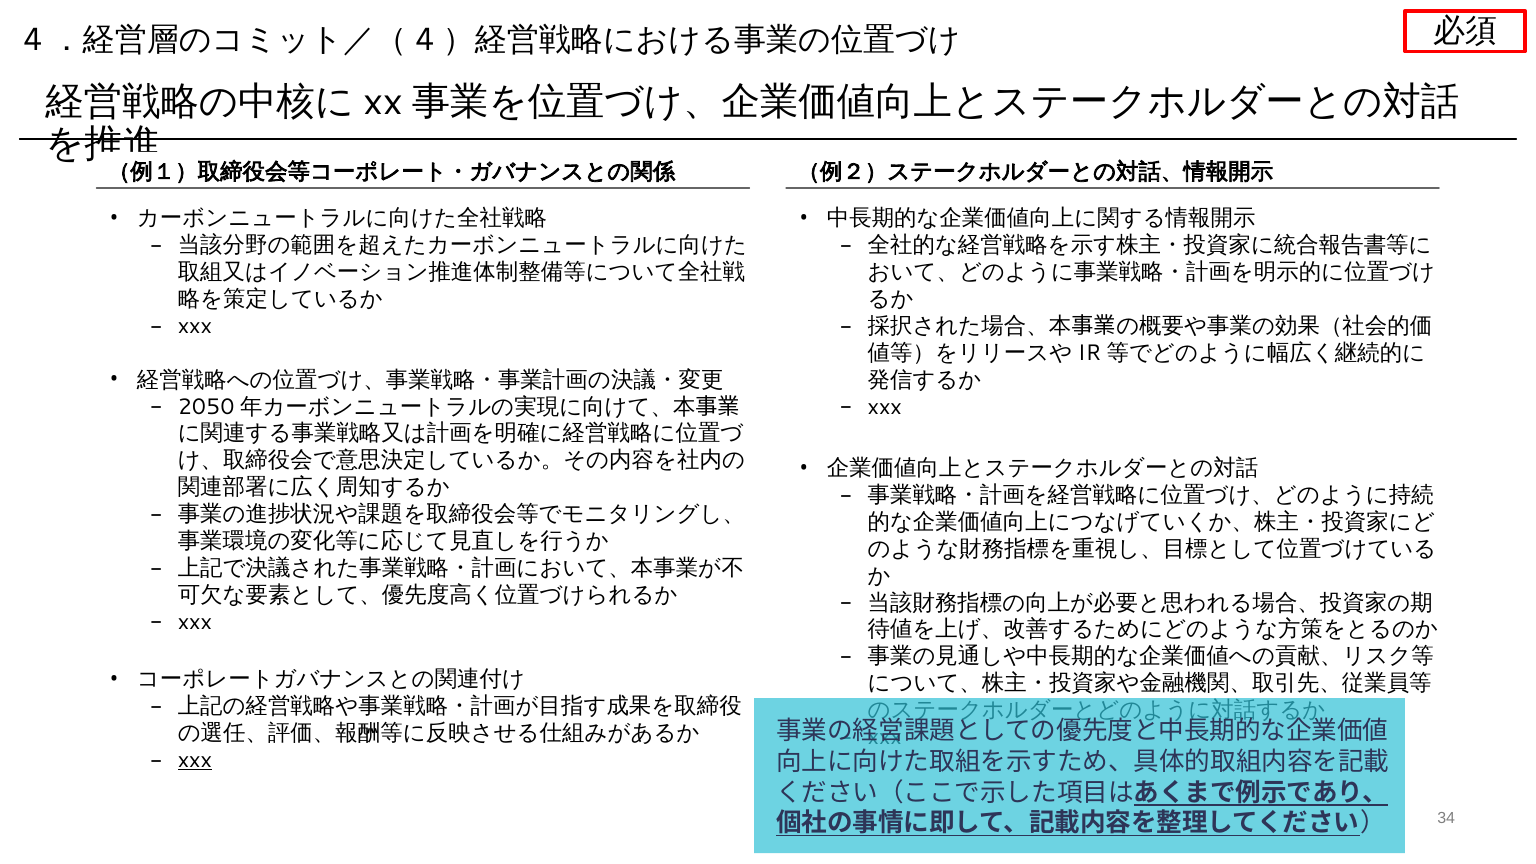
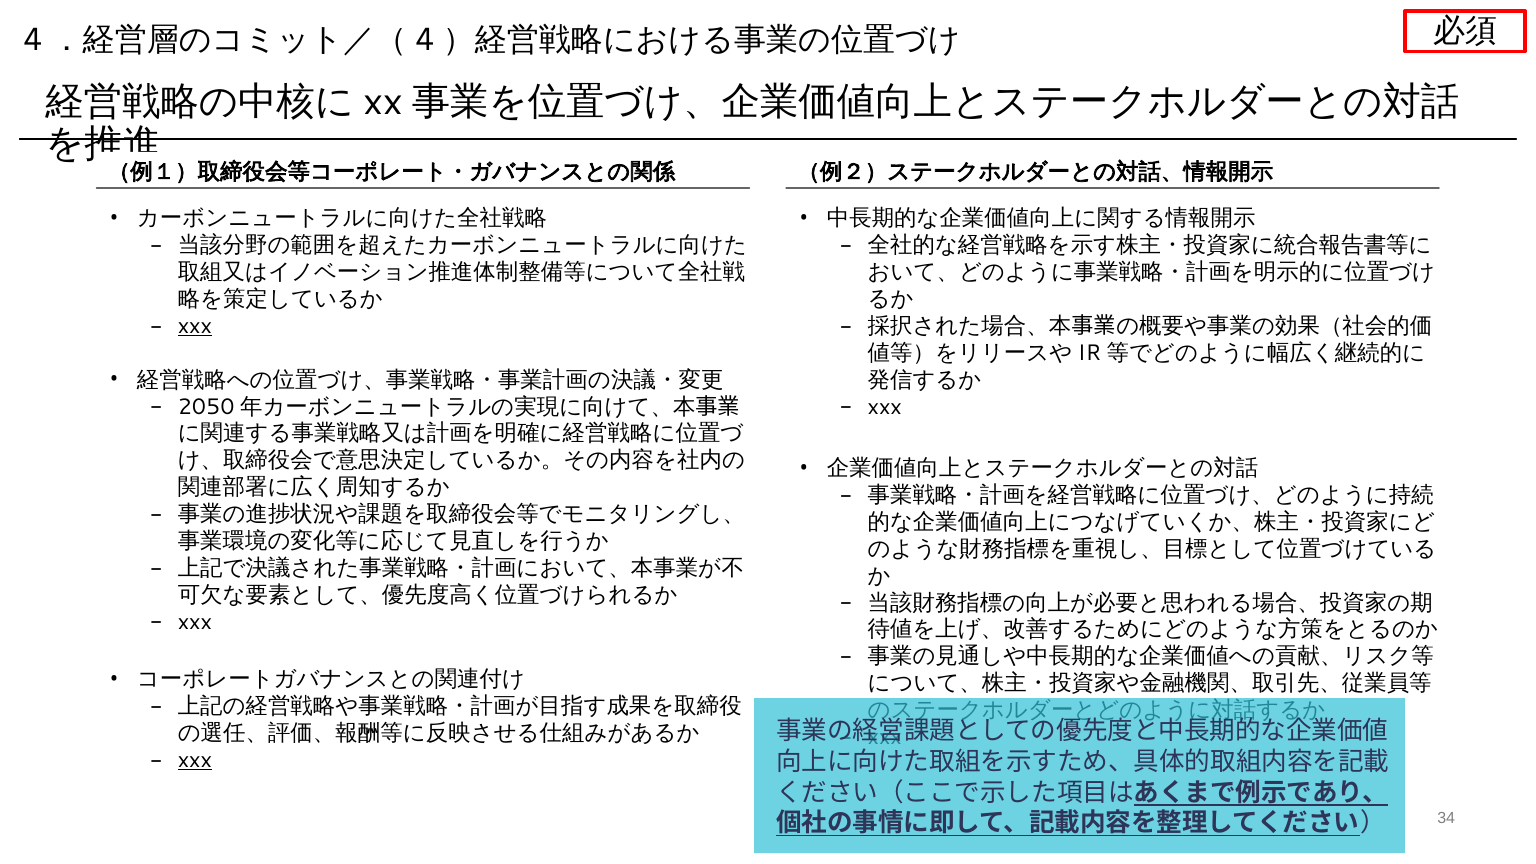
xxx underline: none -> present (195, 326)
